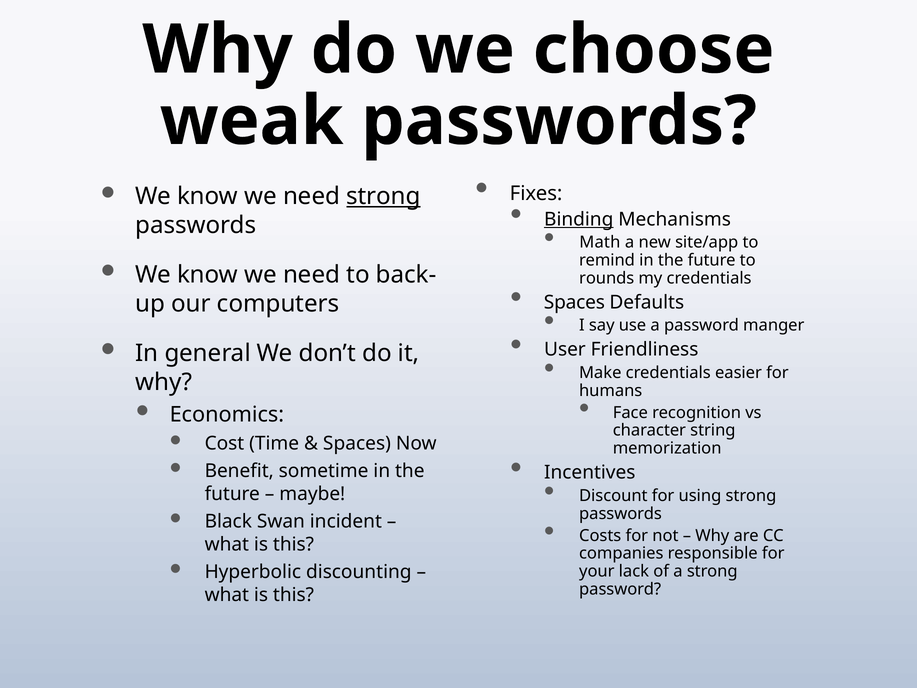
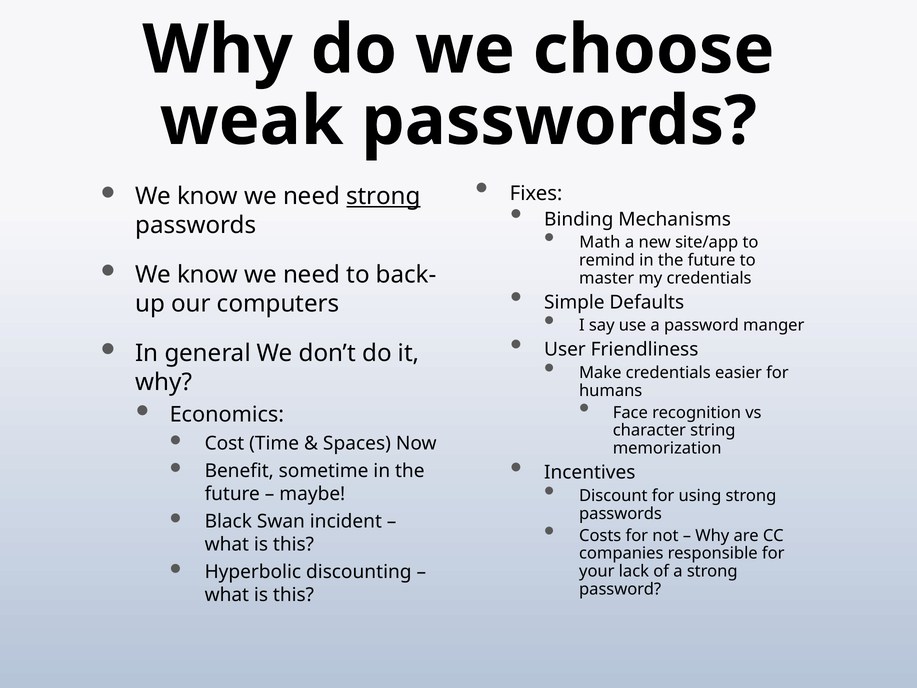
Binding underline: present -> none (579, 219)
rounds: rounds -> master (607, 278)
Spaces: Spaces -> Simple (574, 302)
